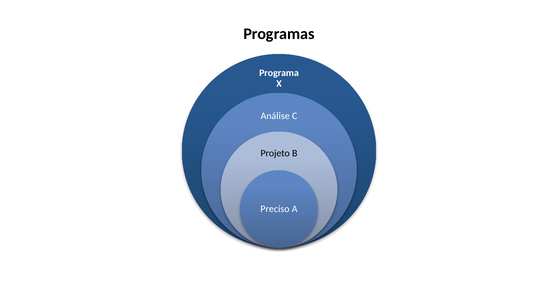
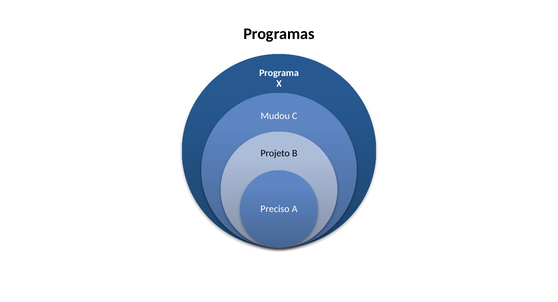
Análise: Análise -> Mudou (275, 116)
